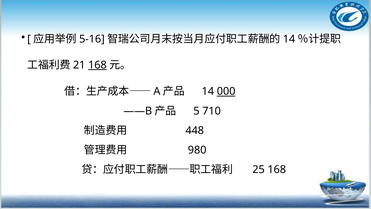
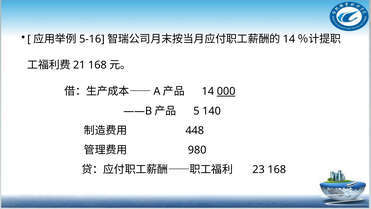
168 underline: present -> none (97, 65)
710: 710 -> 140 (212, 111)
25: 25 -> 23 (259, 169)
